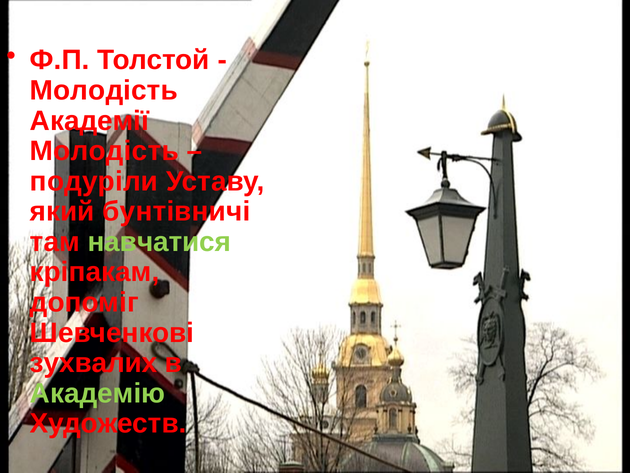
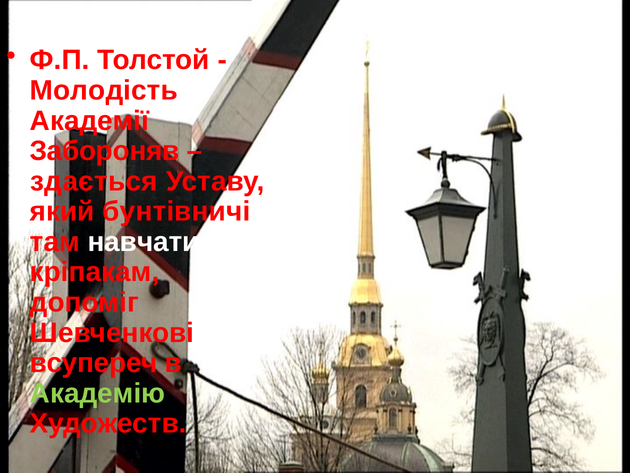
Молодість: Молодість -> Забороняв (105, 151)
подуріли: подуріли -> здається (94, 181)
навчатися colour: light green -> white (159, 242)
зухвалих: зухвалих -> всупереч (94, 363)
